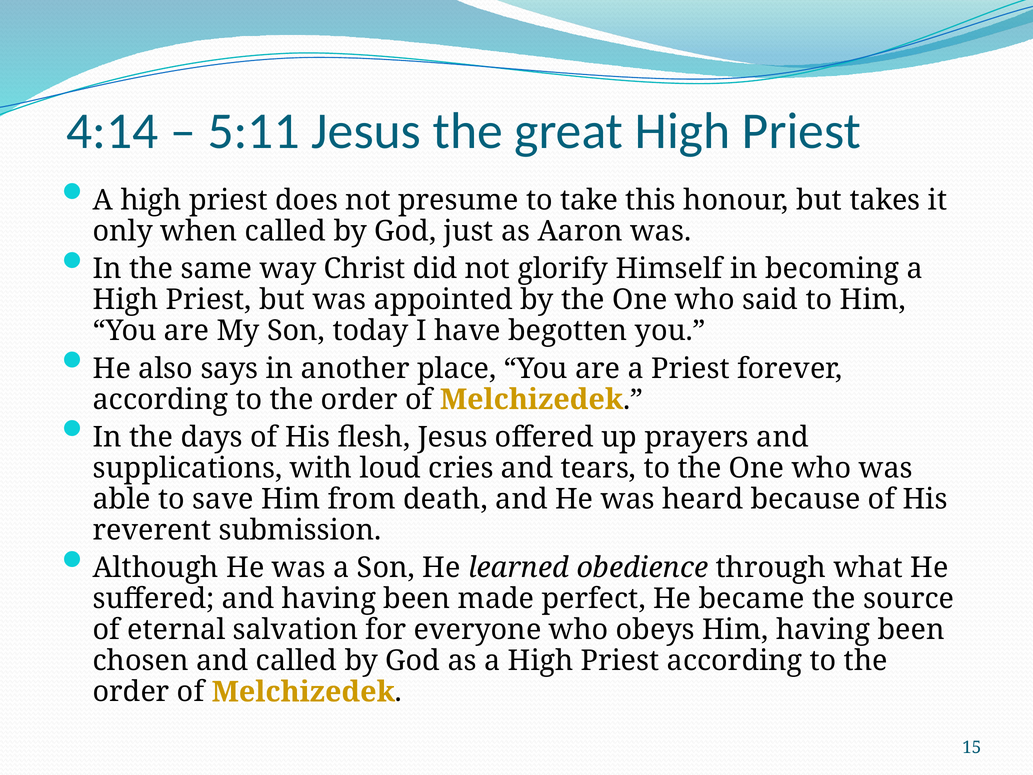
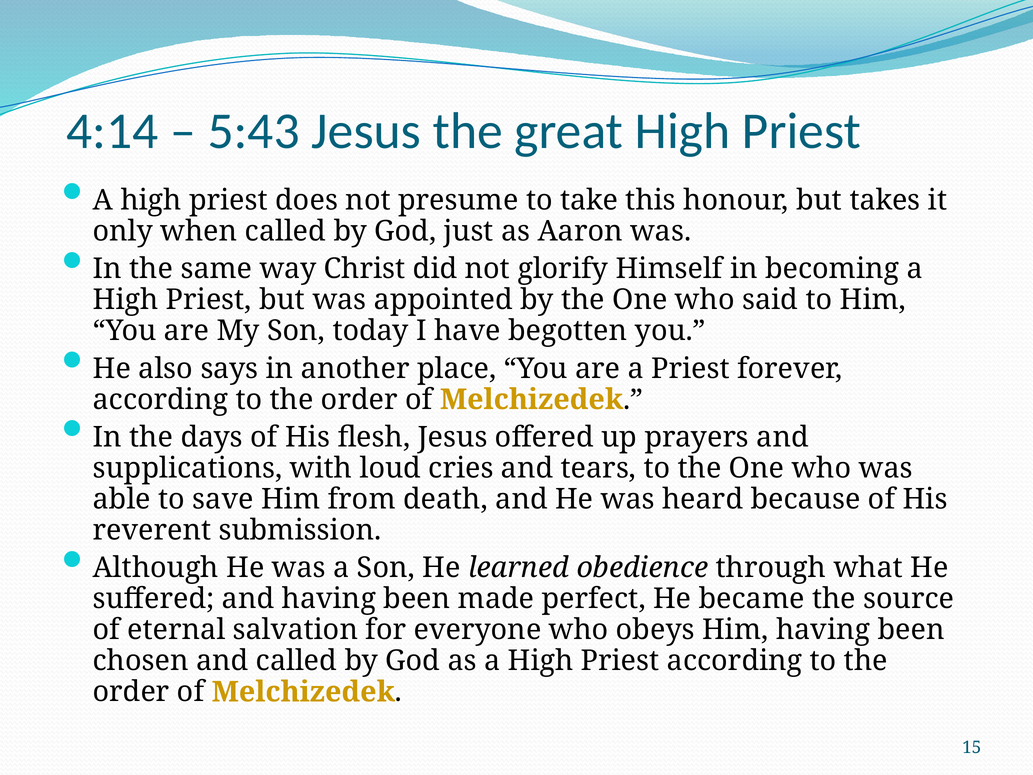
5:11: 5:11 -> 5:43 (254, 131)
